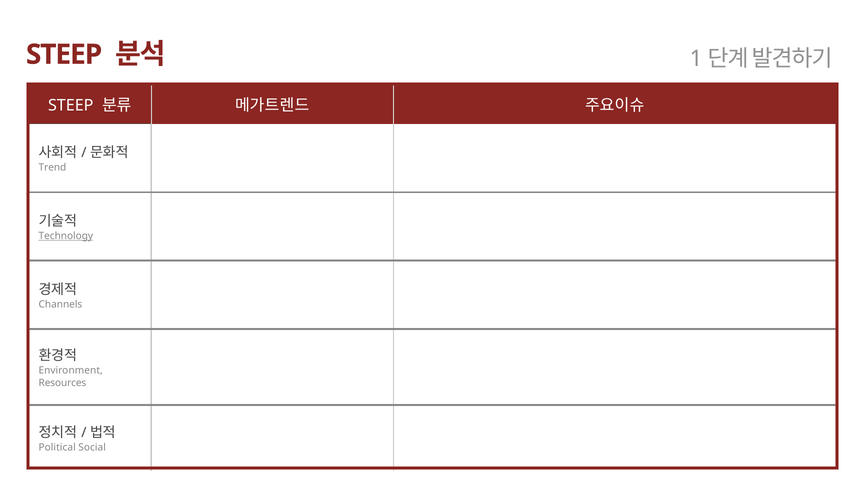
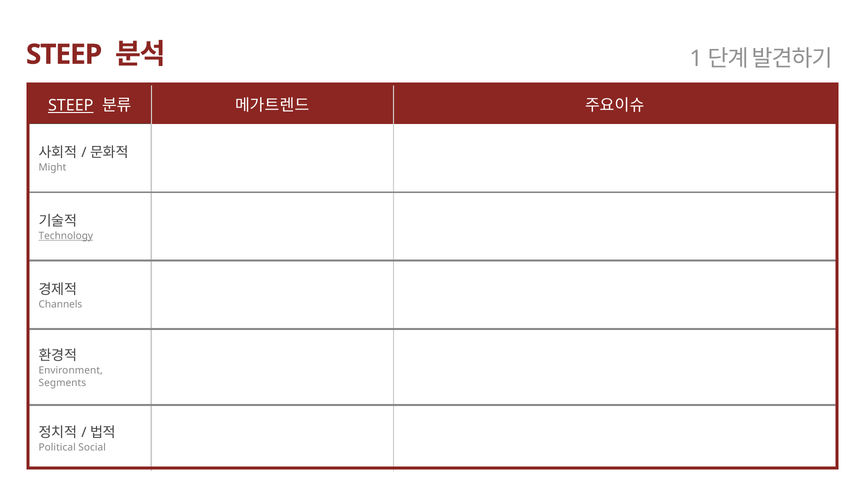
STEEP underline: none -> present (71, 106)
Trend: Trend -> Might (52, 167)
Resources: Resources -> Segments (62, 383)
